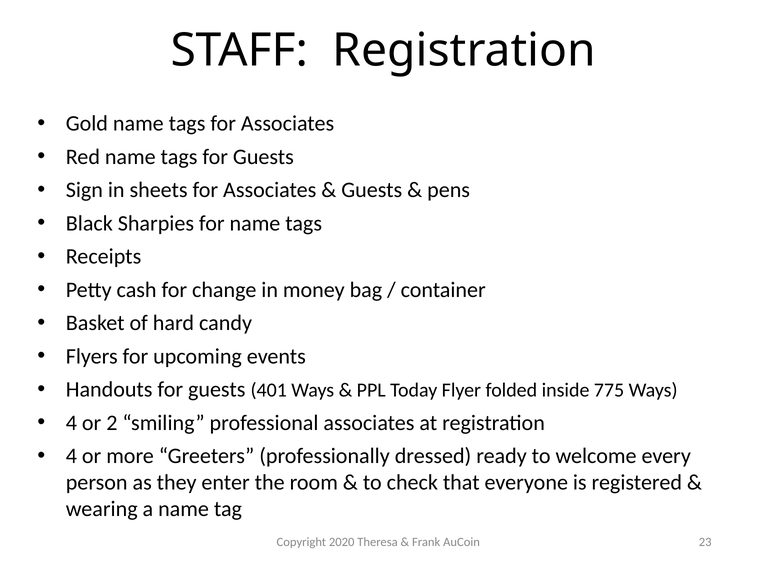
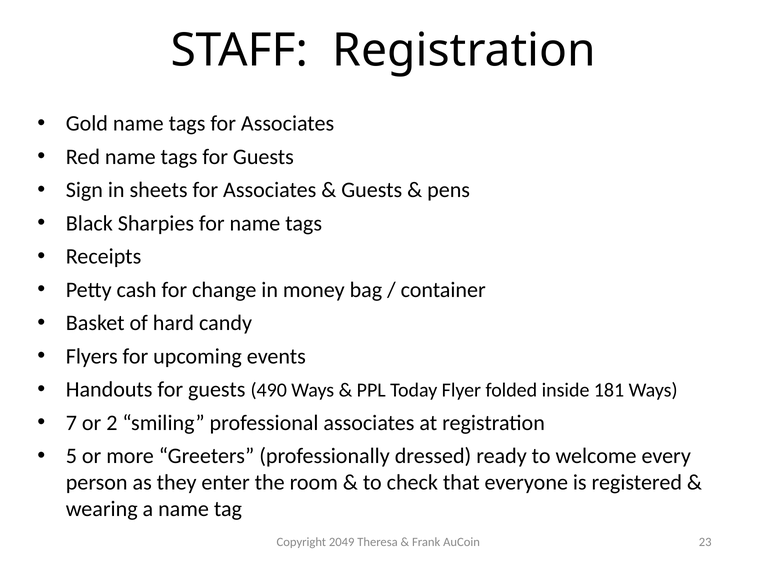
401: 401 -> 490 (269, 390)
775: 775 -> 181 (609, 390)
4: 4 -> 7 (71, 423)
4: 4 -> 5 (71, 456)
2020: 2020 -> 2049 (342, 542)
